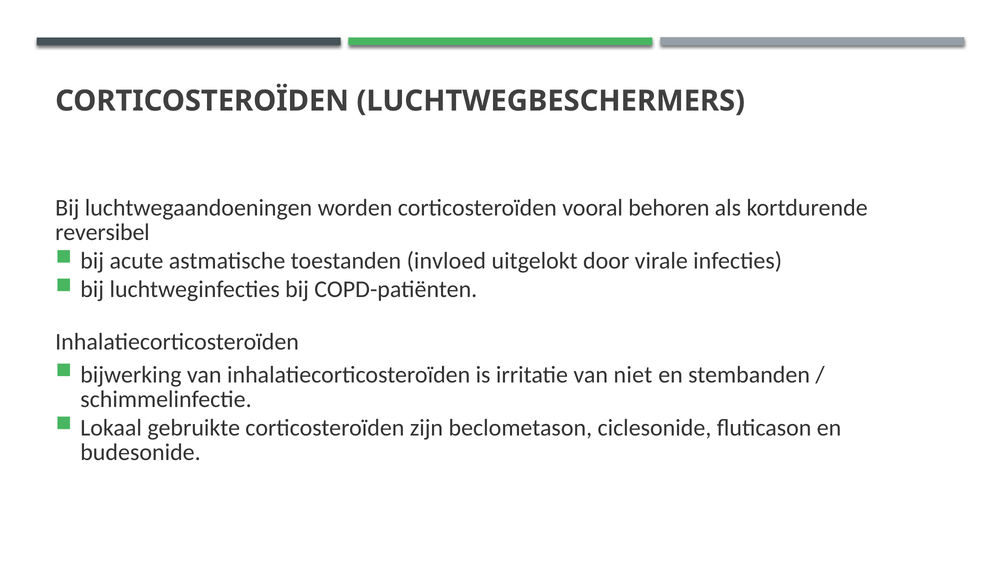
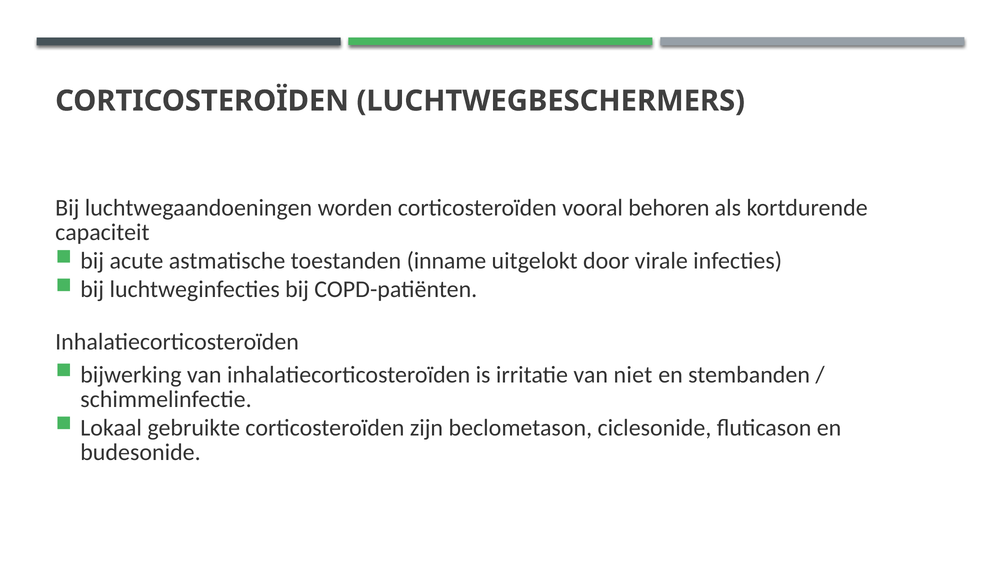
reversibel: reversibel -> capaciteit (102, 232)
invloed: invloed -> inname (446, 261)
